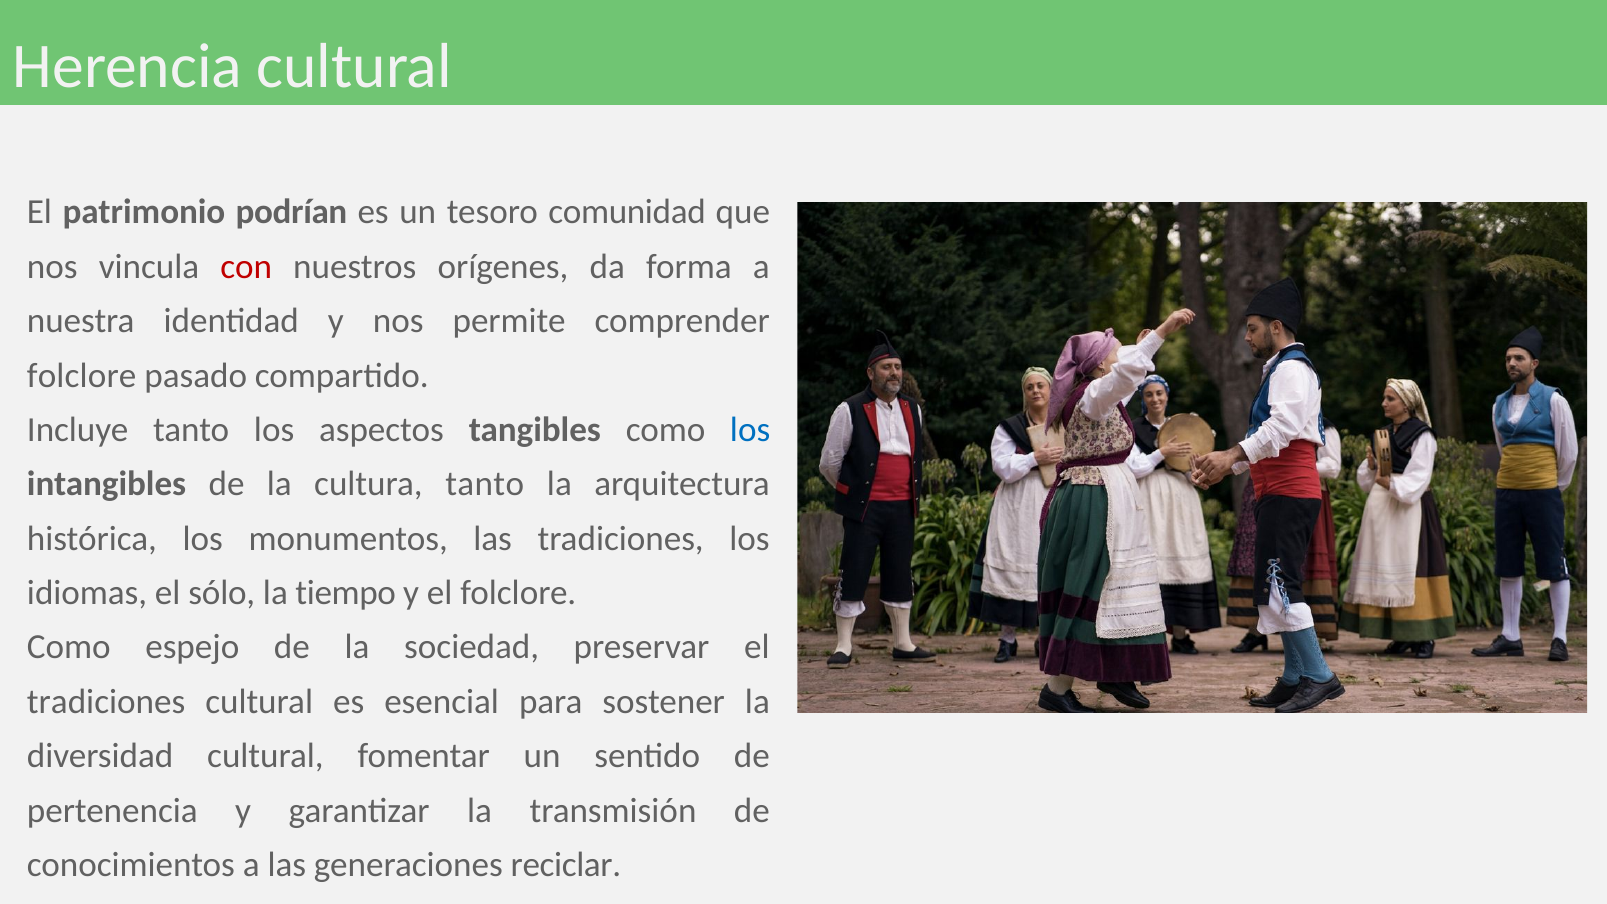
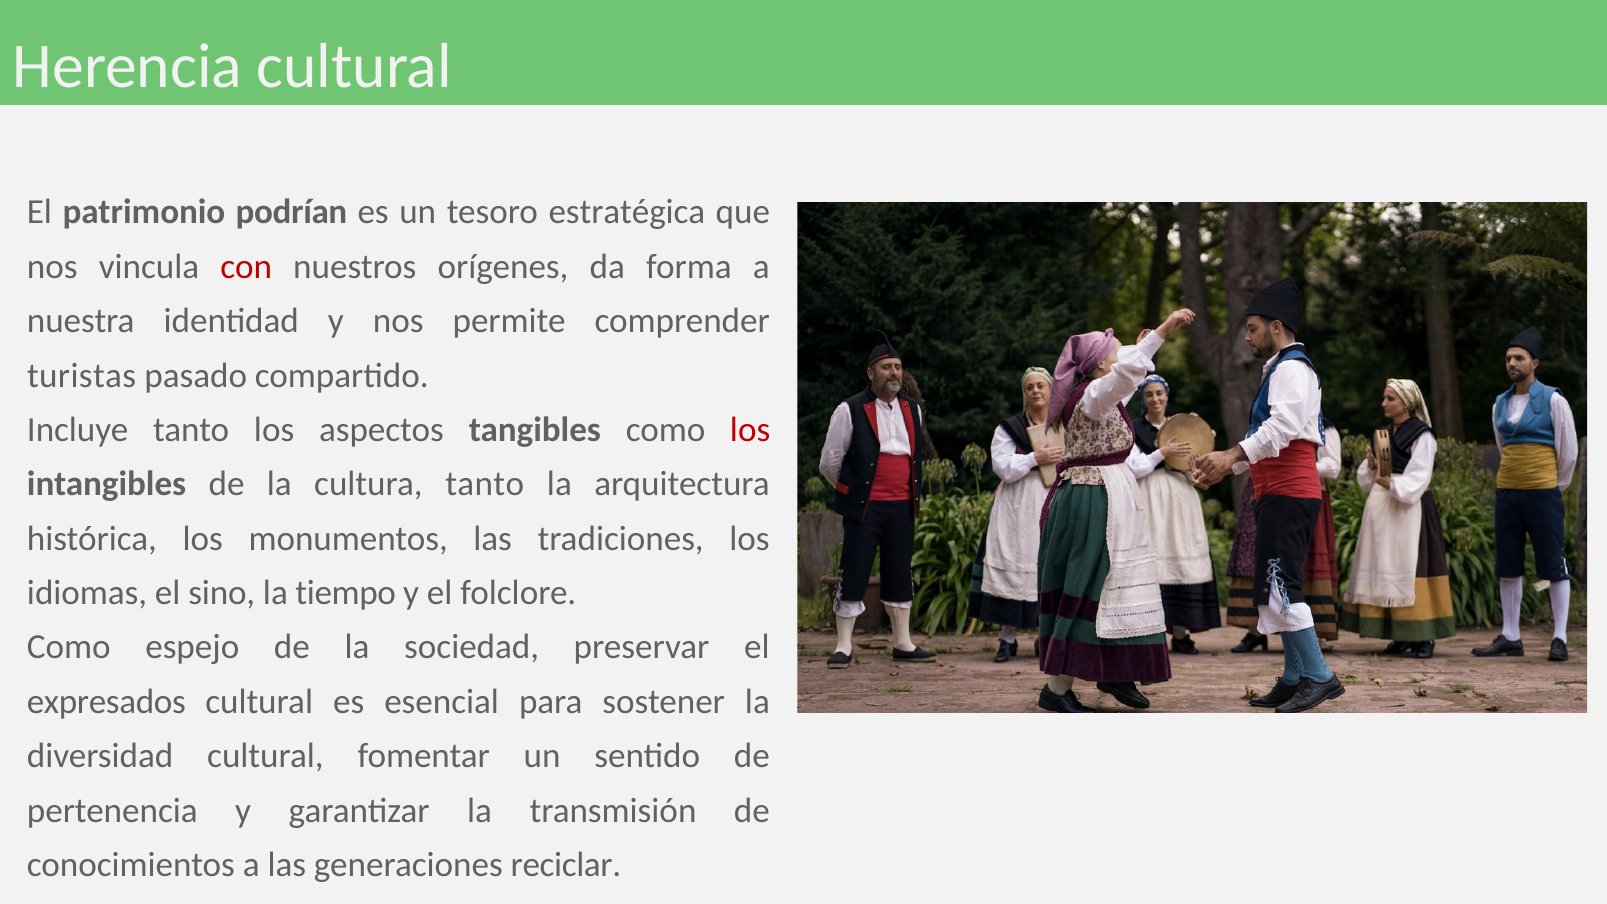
comunidad: comunidad -> estratégica (627, 212)
folclore: folclore -> turistas (82, 375)
los colour: blue -> red (750, 430)
sólo: sólo -> sino (222, 593)
tradiciones: tradiciones -> expresados (106, 702)
